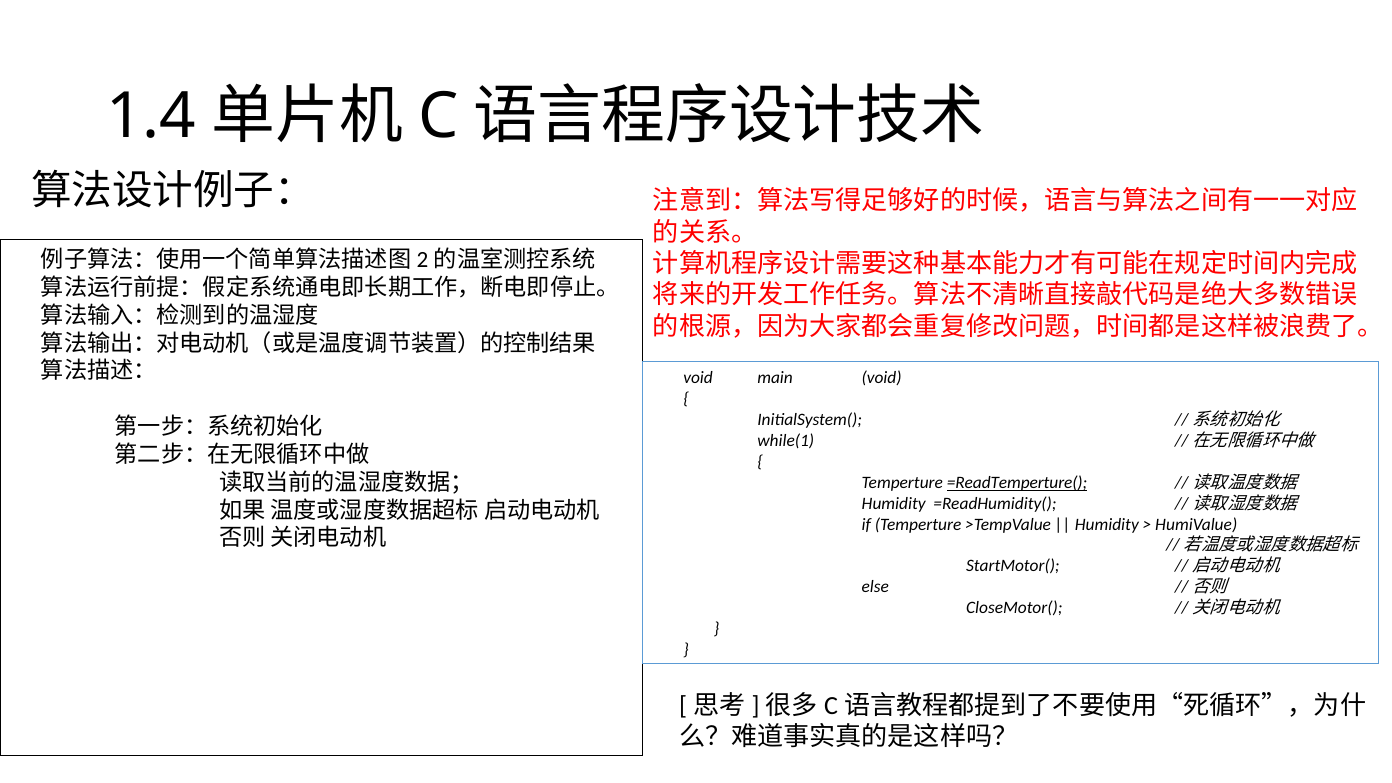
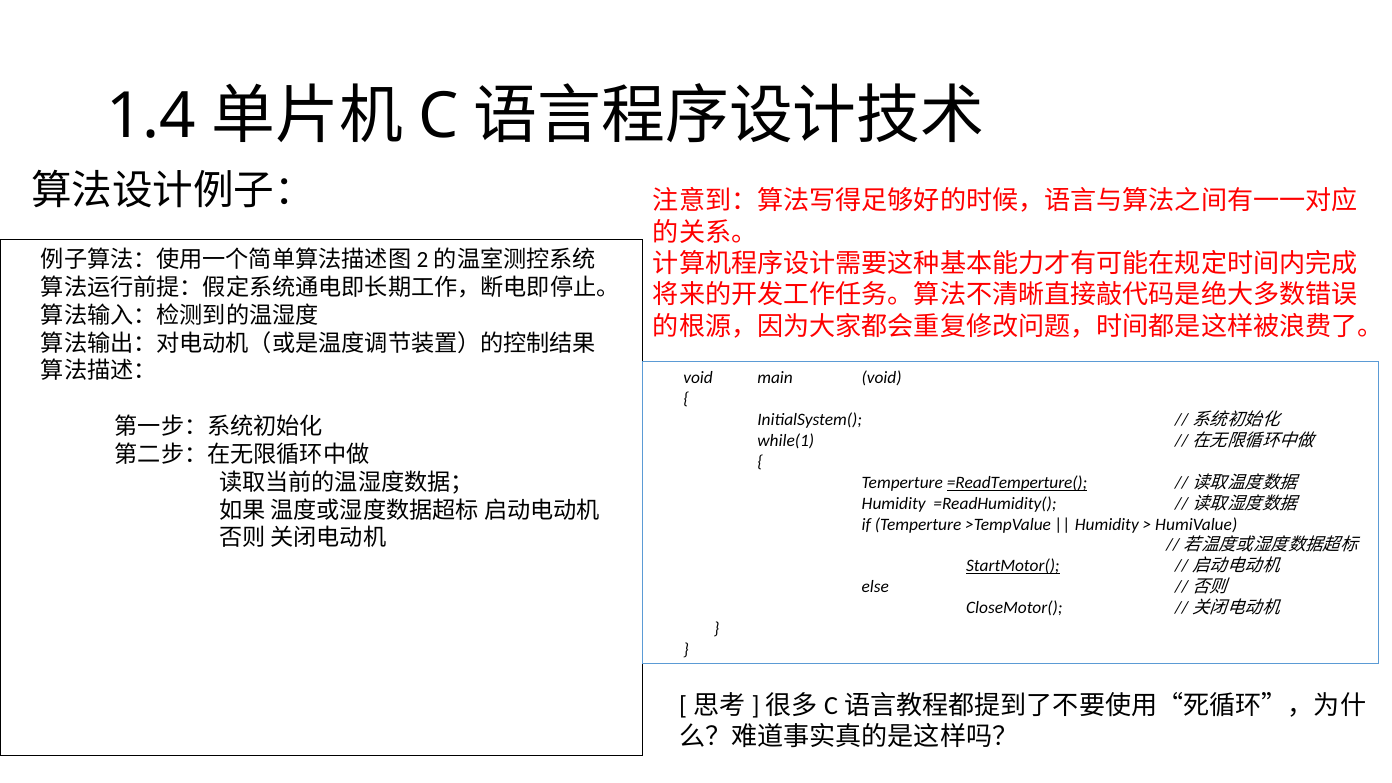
StartMotor( underline: none -> present (1013, 566)
